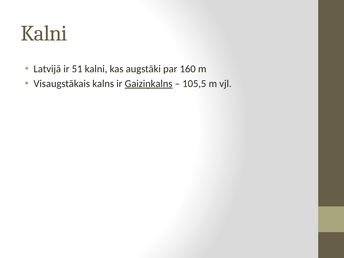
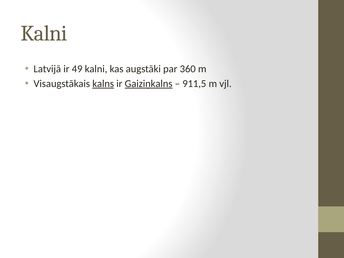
51: 51 -> 49 (77, 69)
160: 160 -> 360 (188, 69)
kalns underline: none -> present (103, 84)
105,5: 105,5 -> 911,5 (194, 84)
